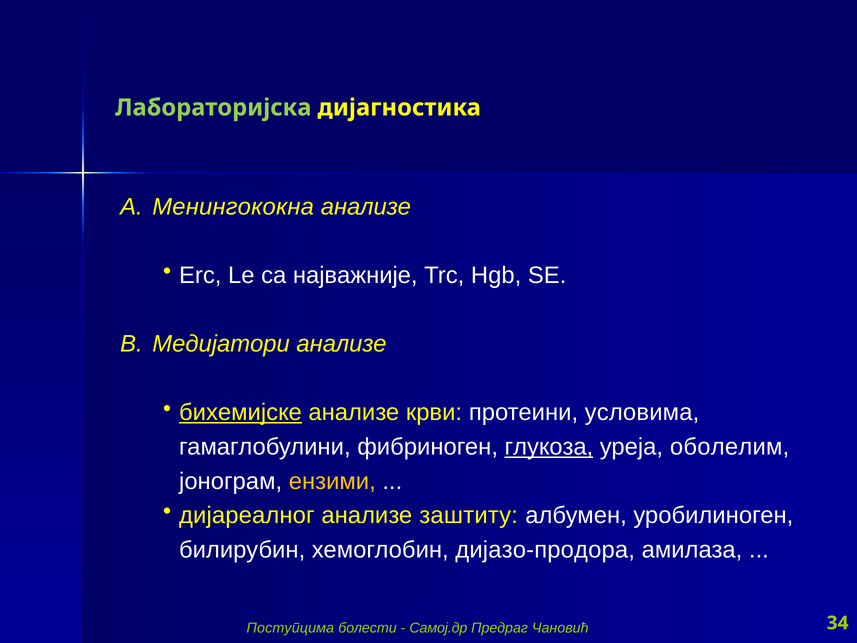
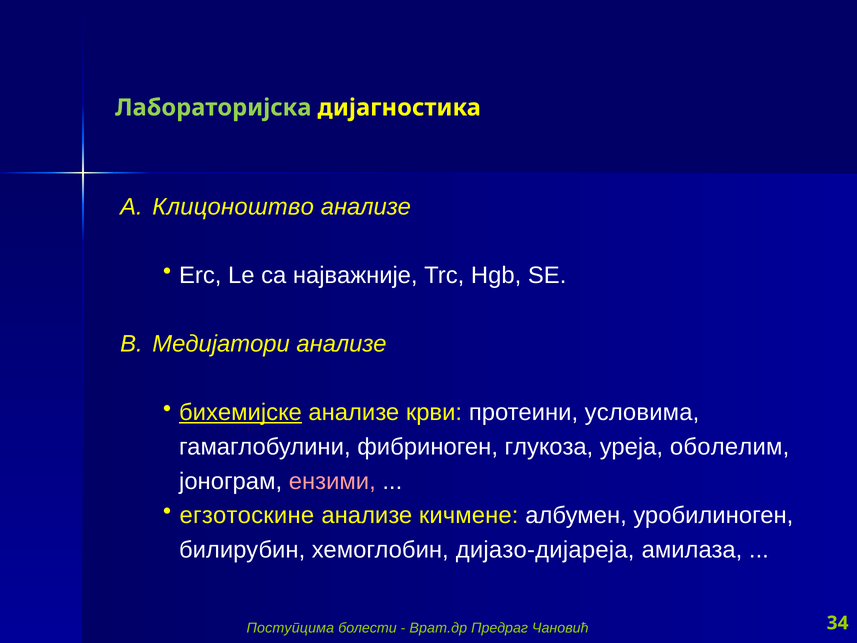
Менингококна: Менингококна -> Клицоноштво (233, 207)
глукоза underline: present -> none (549, 447)
ензими colour: yellow -> pink (332, 481)
дијареалног: дијареалног -> егзотоскине (247, 515)
заштиту: заштиту -> кичмене (469, 515)
дијазо-продора: дијазо-продора -> дијазо-дијареја (545, 550)
Самој.др: Самој.др -> Врат.др (438, 628)
